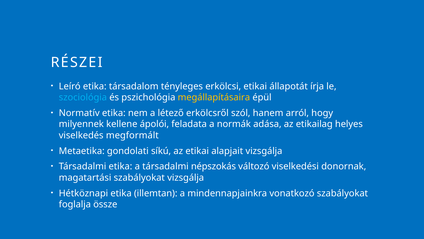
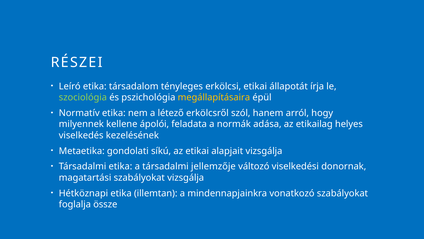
szociológia colour: light blue -> light green (83, 97)
megformált: megformált -> kezelésének (132, 135)
népszokás: népszokás -> jellemzője (213, 166)
